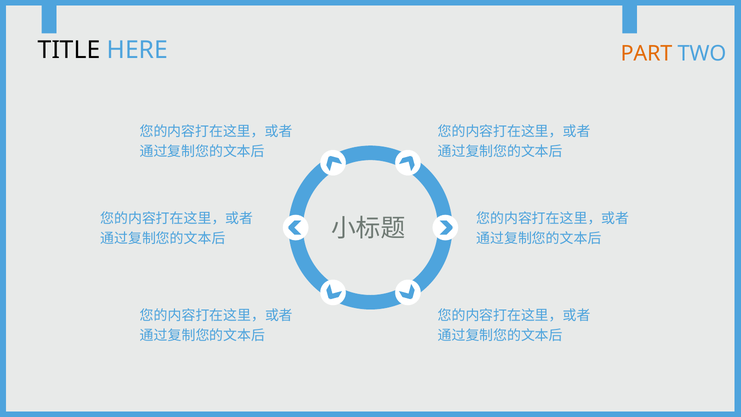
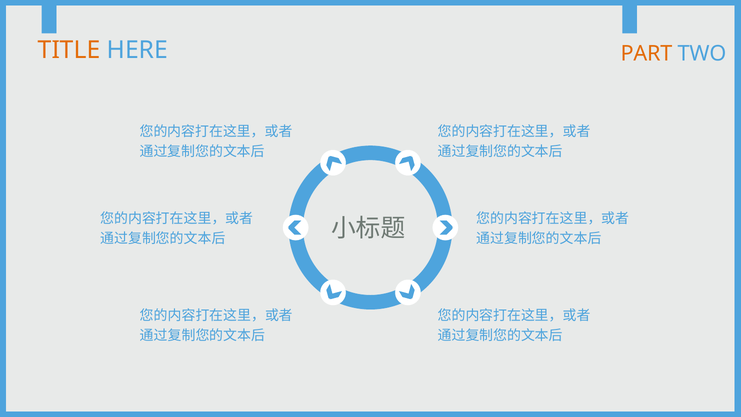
TITLE colour: black -> orange (69, 50)
